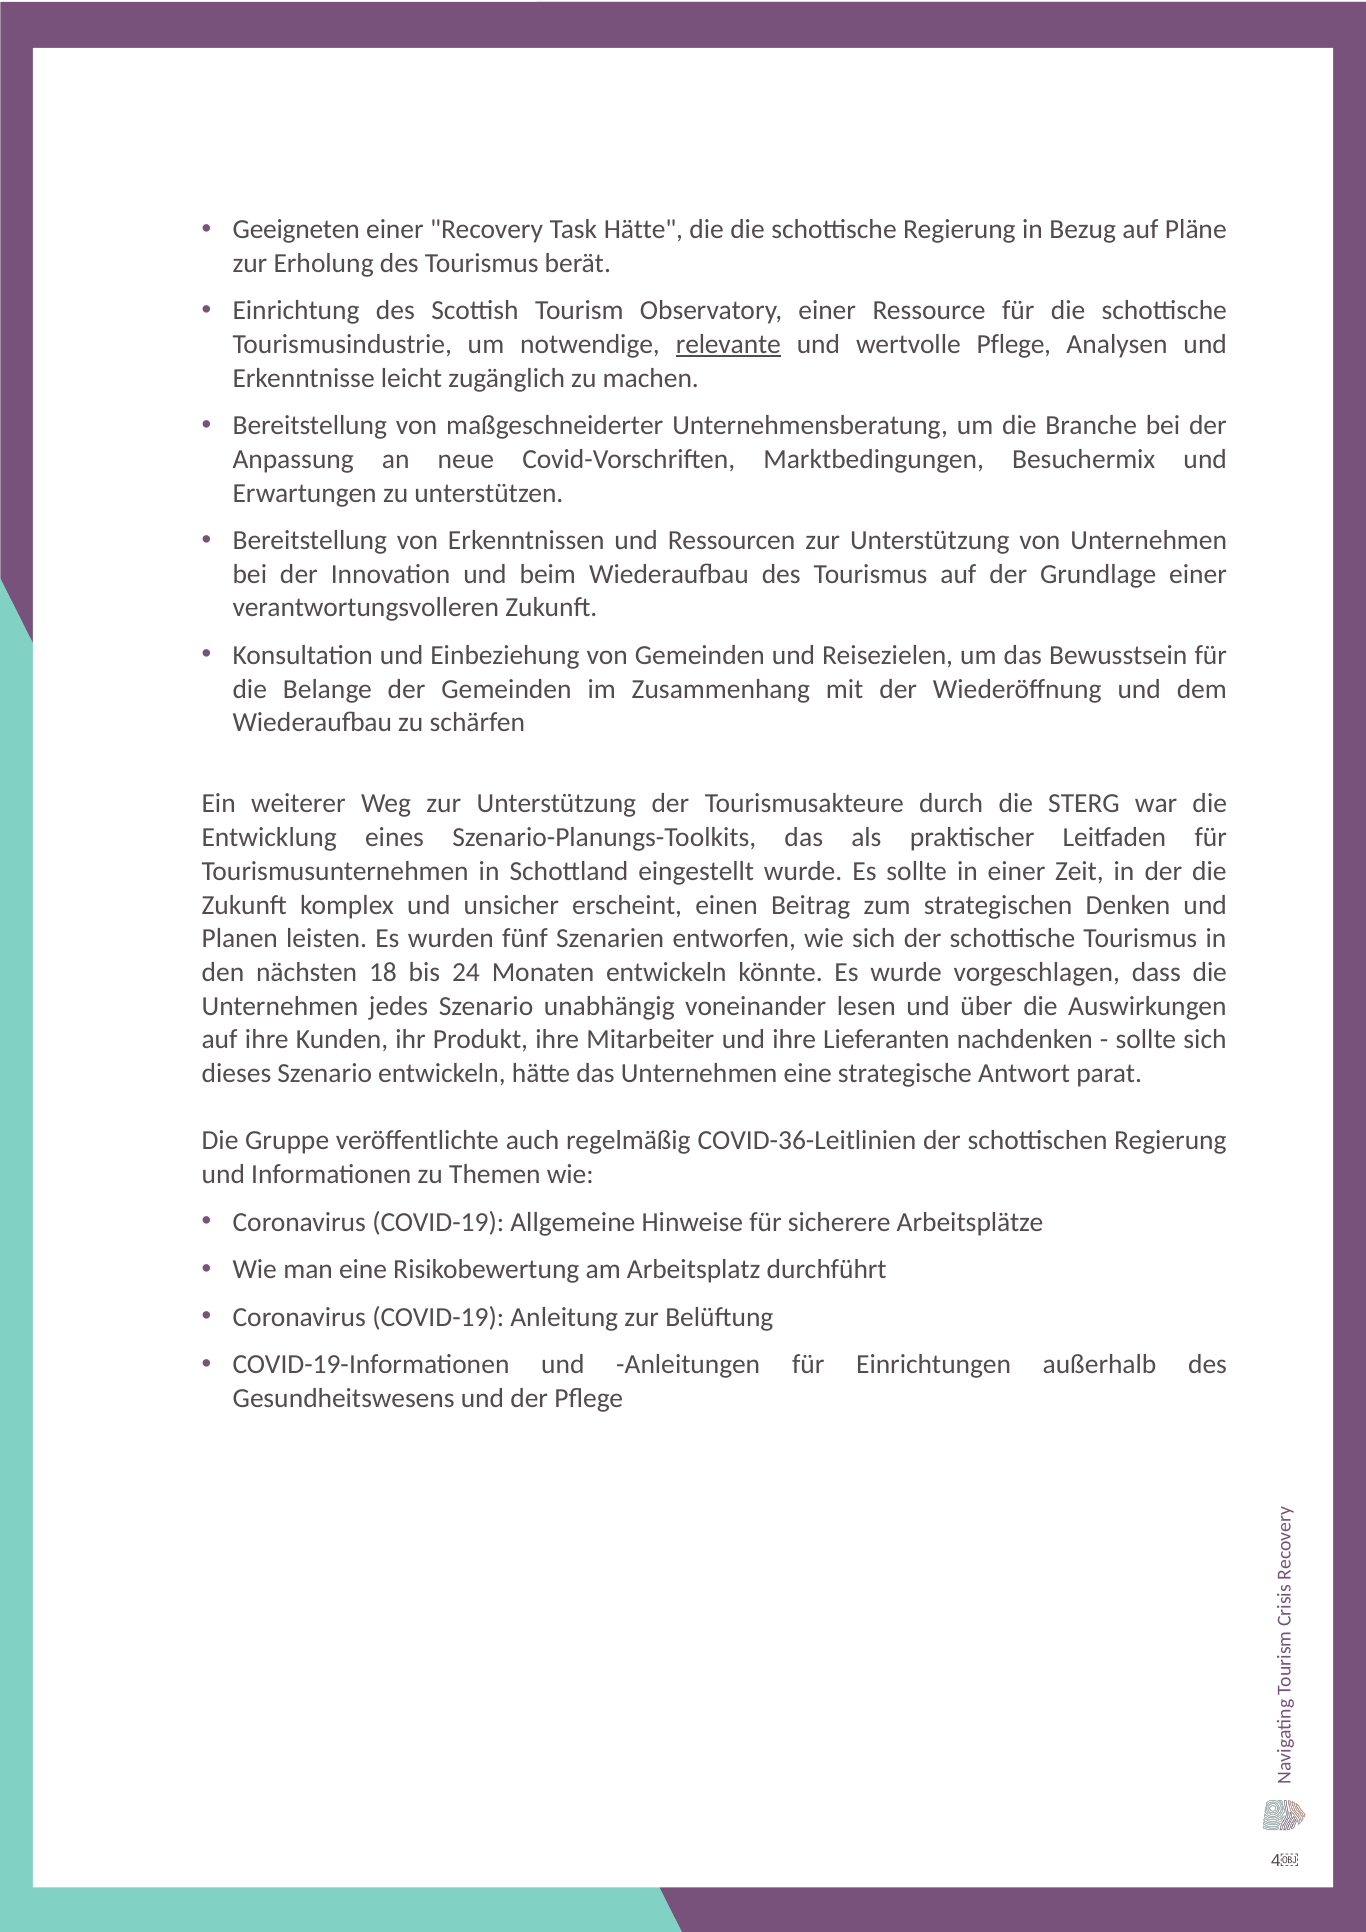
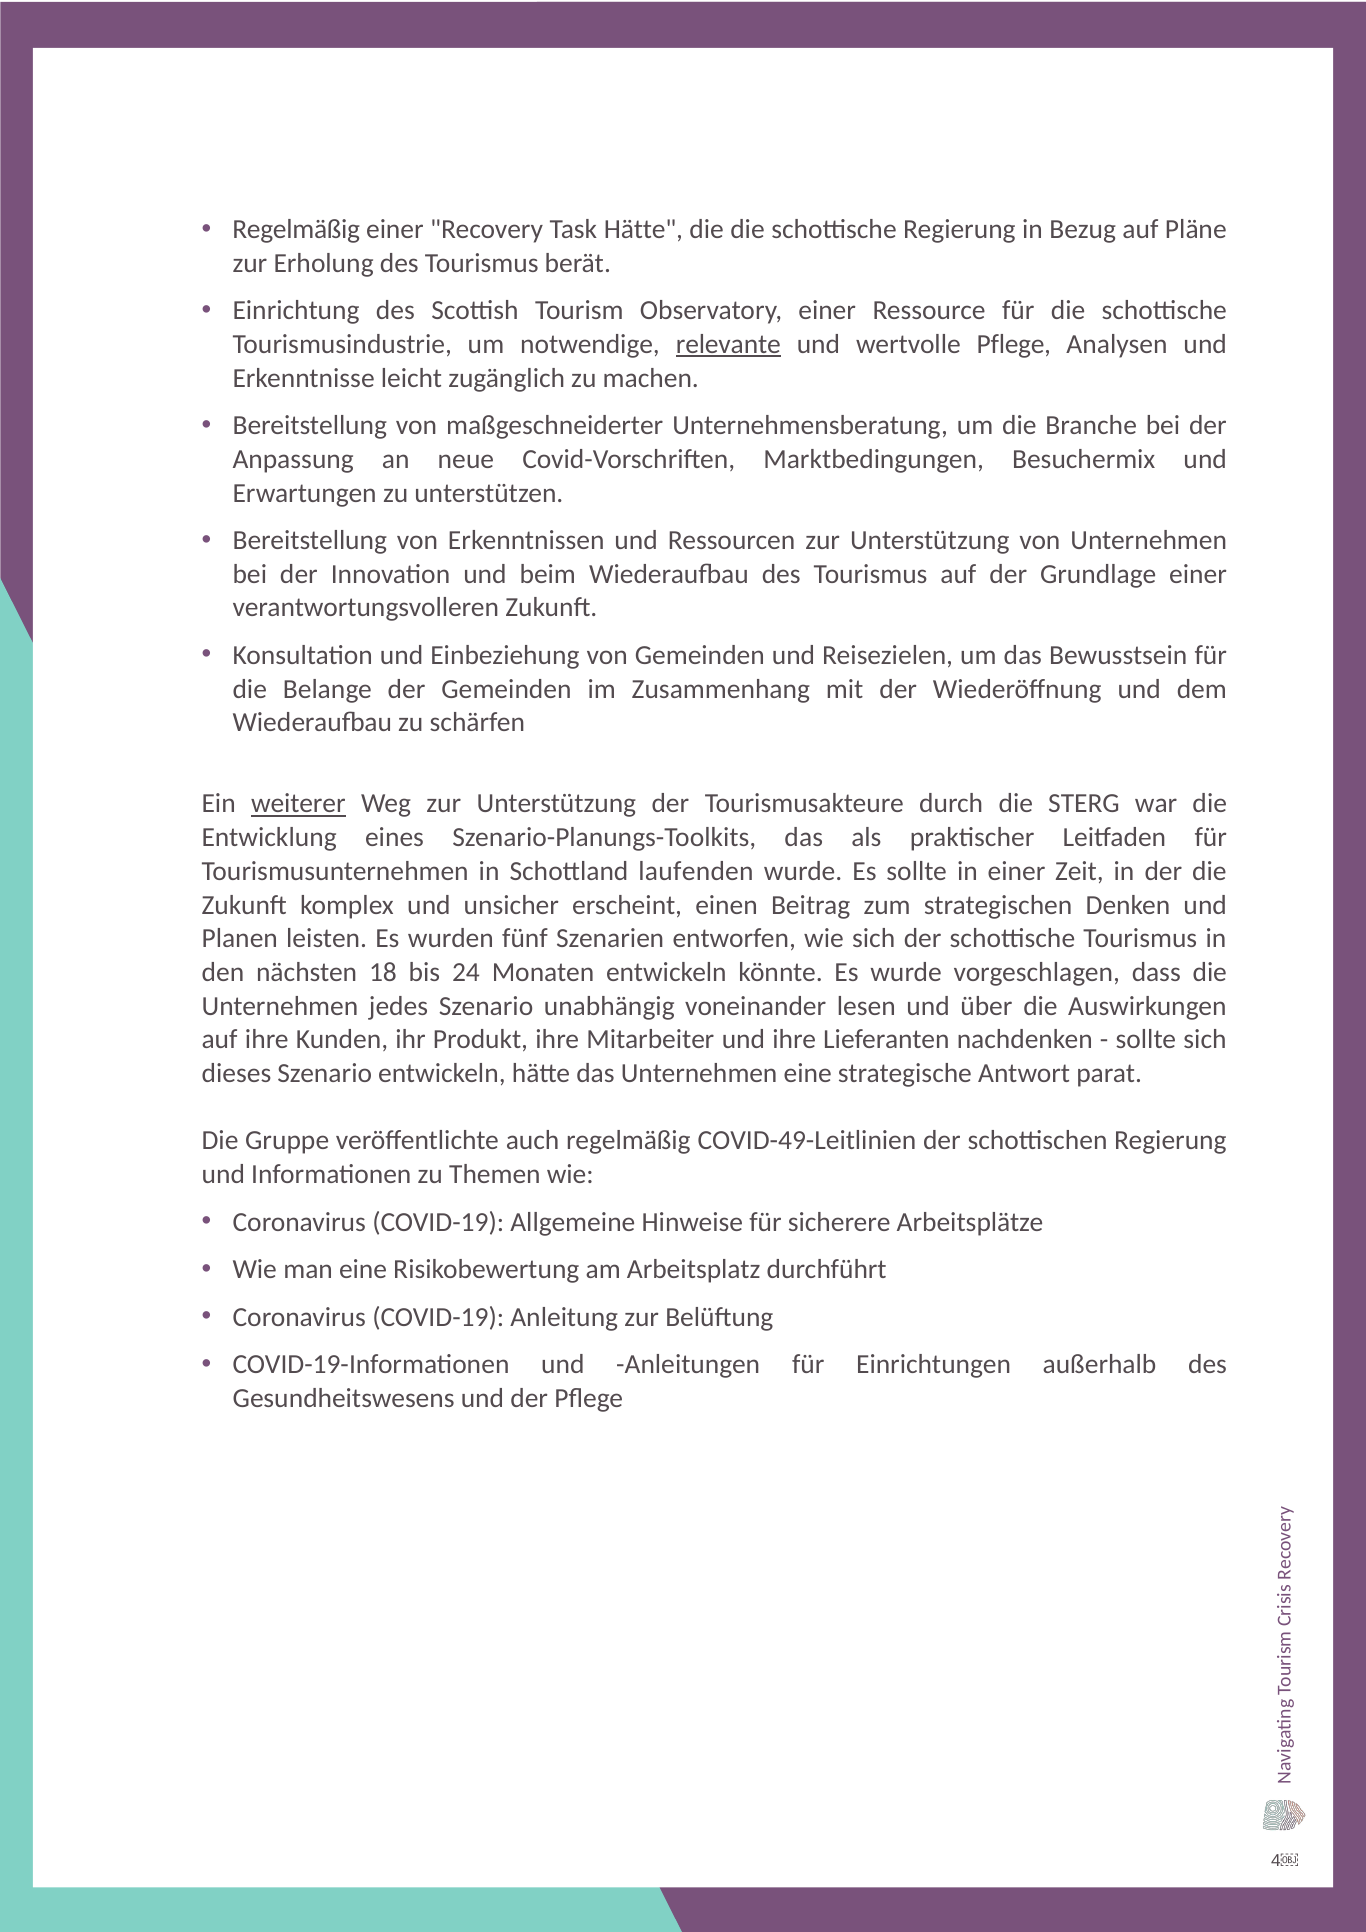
Geeigneten: Geeigneten -> Regelmäßig (296, 229)
weiterer underline: none -> present (298, 804)
eingestellt: eingestellt -> laufenden (696, 871)
COVID-36-Leitlinien: COVID-36-Leitlinien -> COVID-49-Leitlinien (807, 1141)
